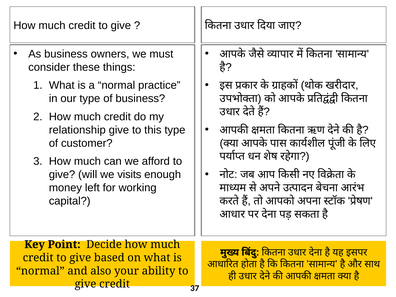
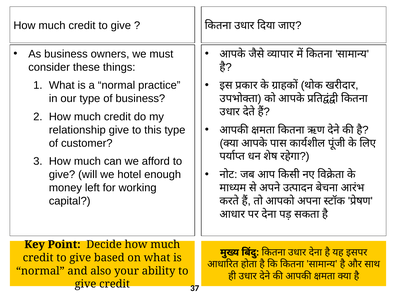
visits: visits -> hotel (129, 175)
